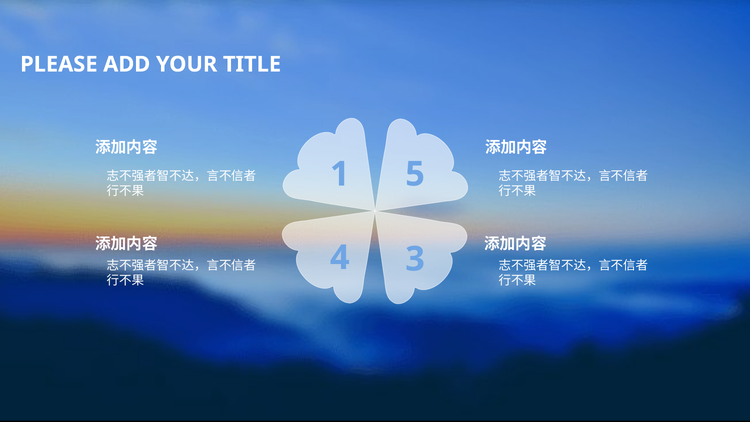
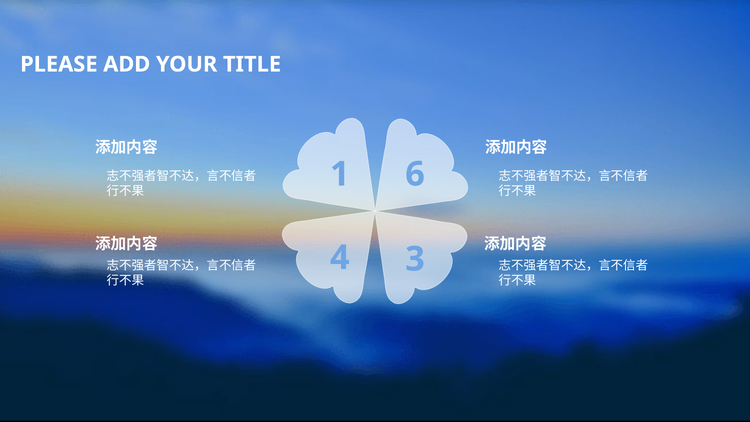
5: 5 -> 6 (415, 174)
